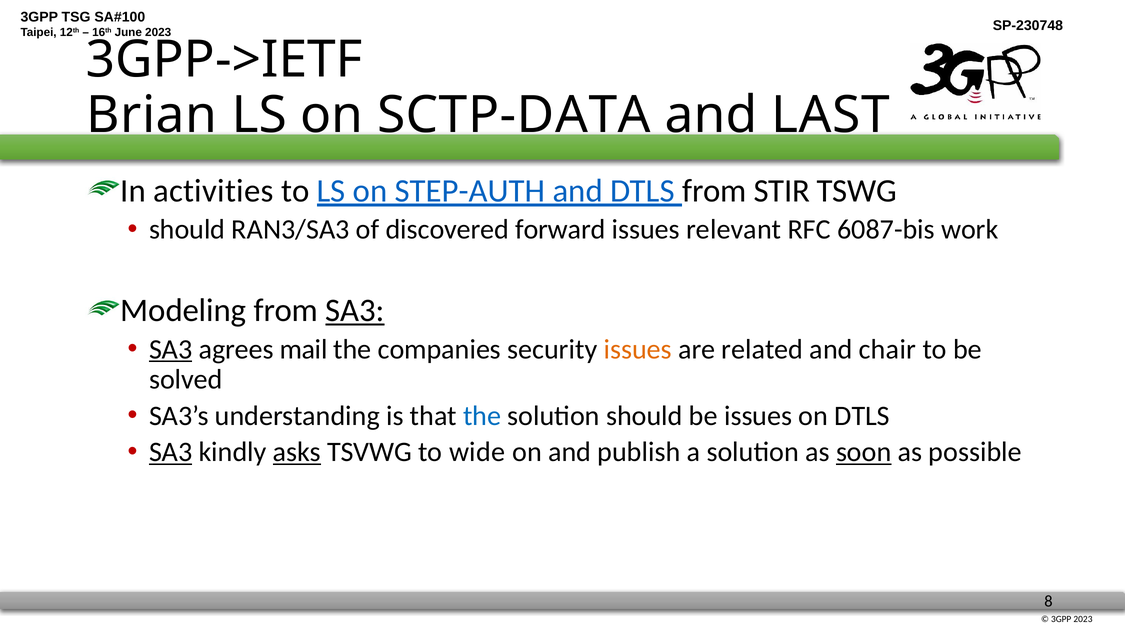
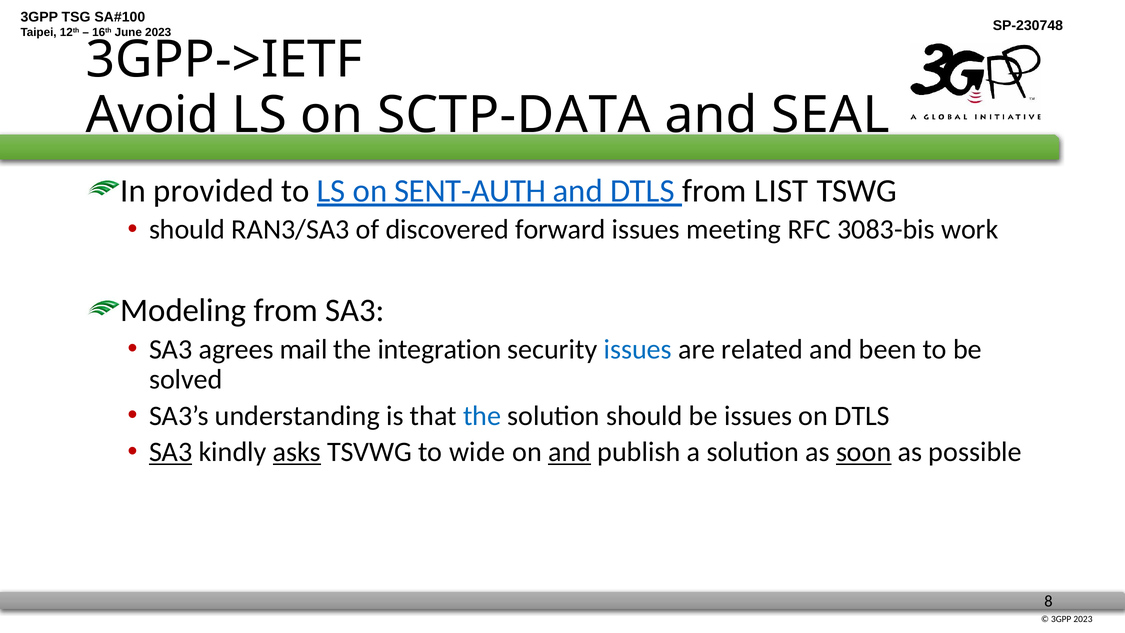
Brian: Brian -> Avoid (152, 115)
LAST: LAST -> SEAL (831, 115)
activities: activities -> provided (213, 191)
STEP-AUTH: STEP-AUTH -> SENT-AUTH (470, 191)
STIR: STIR -> LIST (781, 191)
relevant: relevant -> meeting (734, 230)
6087-bis: 6087-bis -> 3083-bis (886, 230)
SA3 underline: present -> none (355, 310)
SA3 underline: present -> none (171, 349)
companies: companies -> integration (439, 349)
issues colour: orange -> blue (638, 349)
chair: chair -> been (888, 349)
and underline: none -> present (570, 452)
